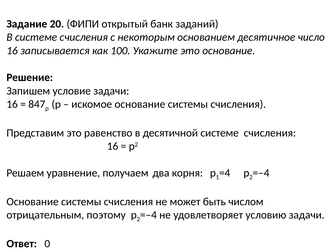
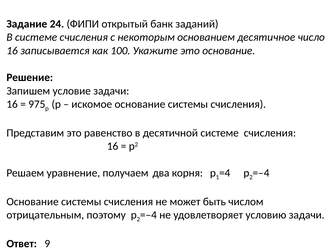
20: 20 -> 24 (57, 24)
847: 847 -> 975 (37, 104)
0: 0 -> 9 (47, 244)
